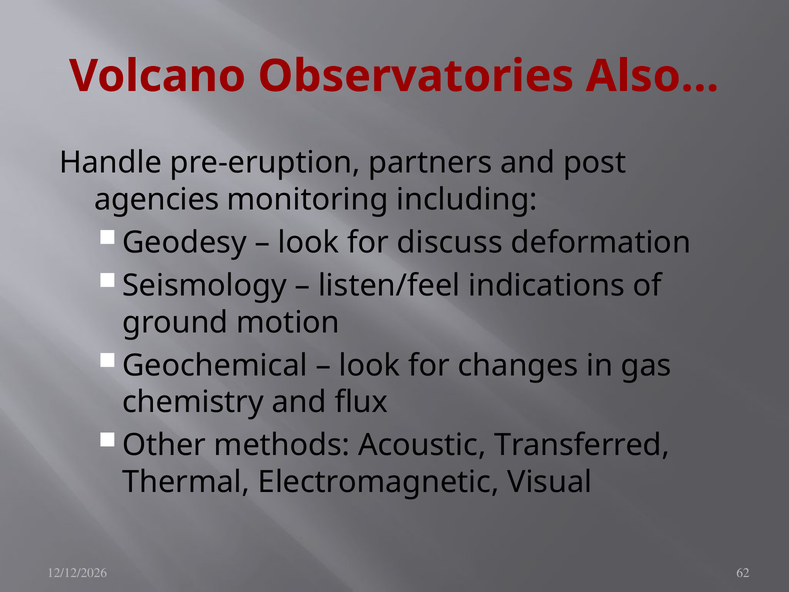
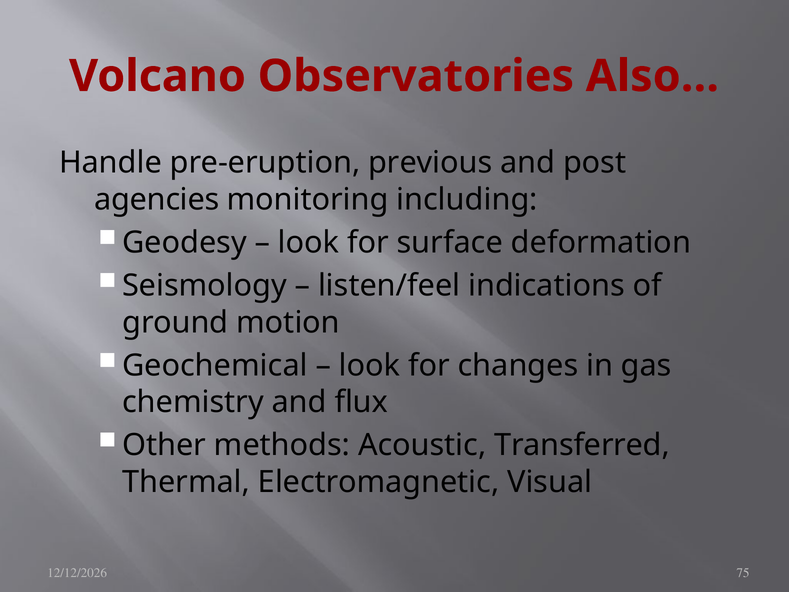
partners: partners -> previous (430, 163)
discuss: discuss -> surface (450, 242)
62: 62 -> 75 (743, 572)
